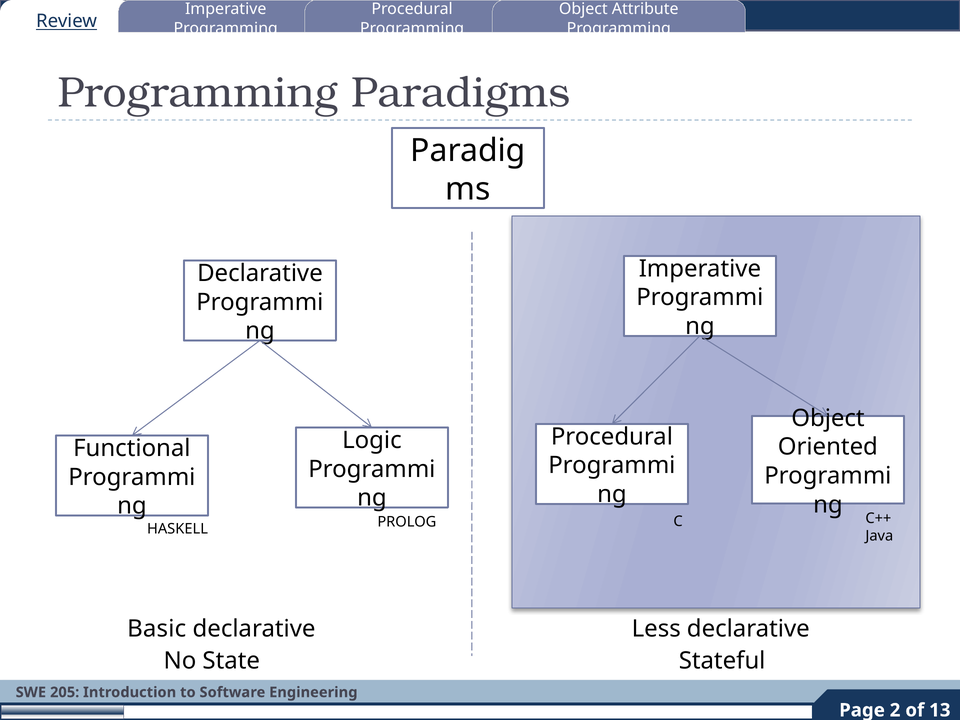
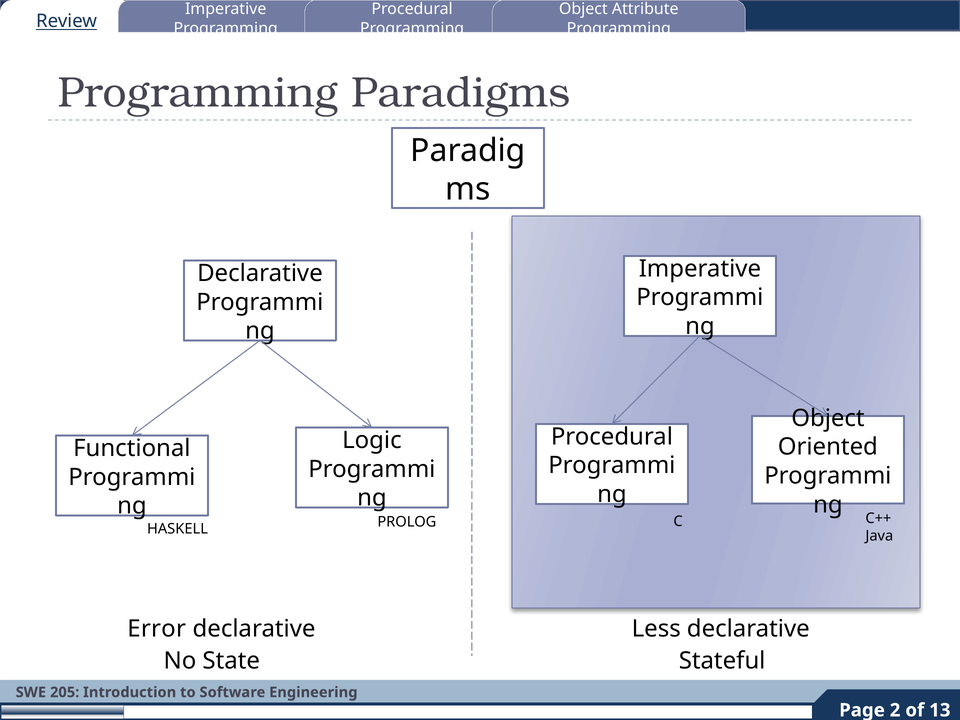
Basic: Basic -> Error (157, 629)
